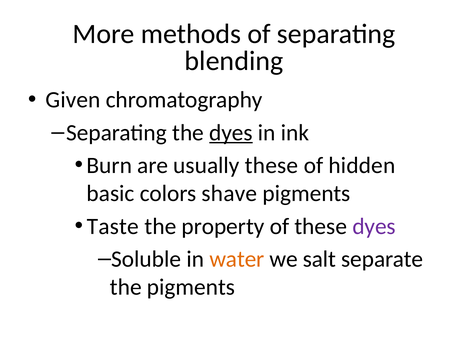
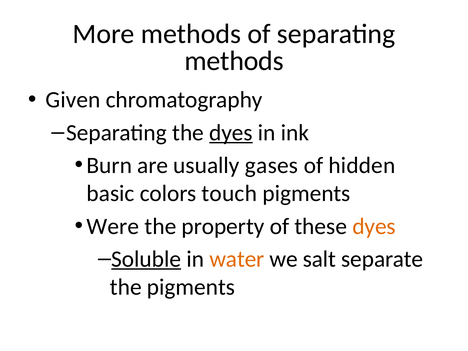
blending: blending -> methods (234, 61)
usually these: these -> gases (272, 165)
shave: shave -> touch (229, 194)
Taste: Taste -> Were (113, 226)
dyes colour: purple -> orange (374, 226)
Soluble underline: none -> present (146, 259)
